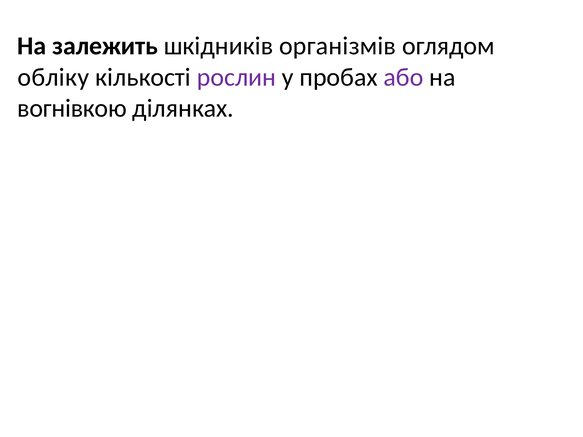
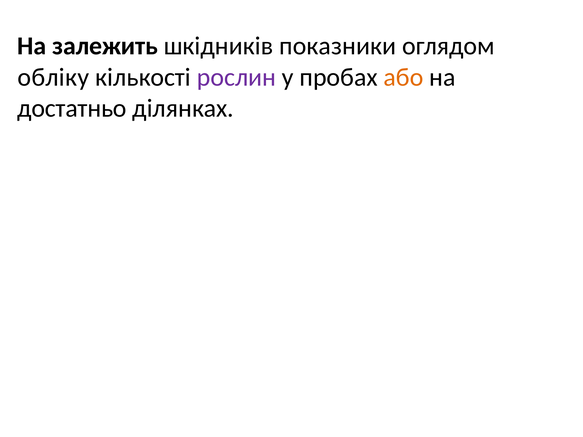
організмів: організмів -> показники (338, 46)
або colour: purple -> orange (403, 77)
вогнівкою: вогнівкою -> достатньо (72, 108)
